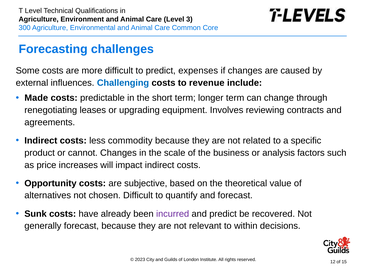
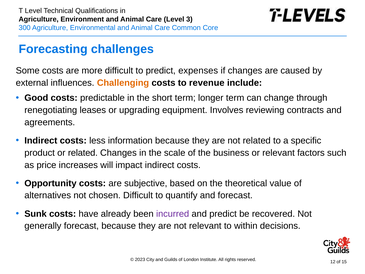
Challenging colour: blue -> orange (123, 83)
Made: Made -> Good (36, 98)
commodity: commodity -> information (130, 141)
or cannot: cannot -> related (83, 153)
or analysis: analysis -> relevant (279, 153)
